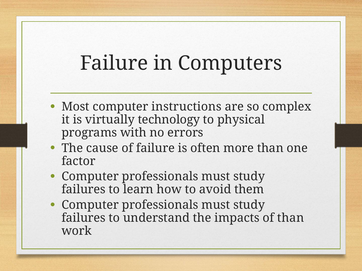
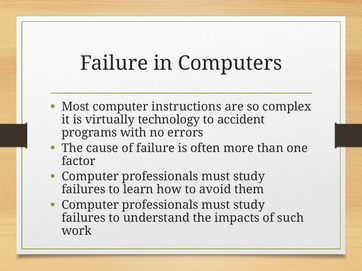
physical: physical -> accident (241, 120)
of than: than -> such (291, 218)
